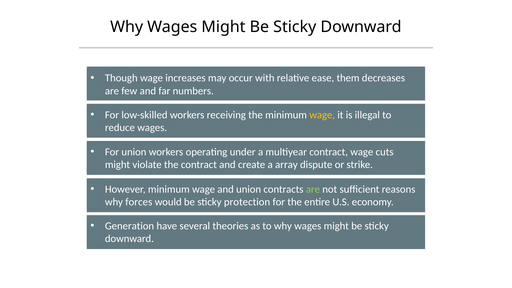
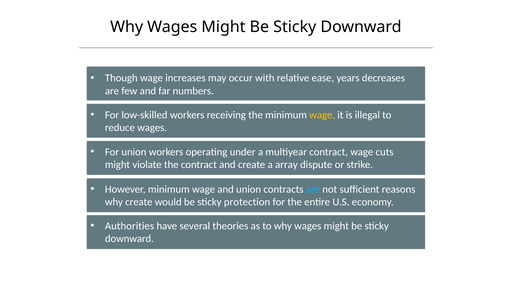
them: them -> years (348, 78)
are colour: light green -> light blue (313, 189)
why forces: forces -> create (139, 202)
Generation: Generation -> Authorities (129, 226)
